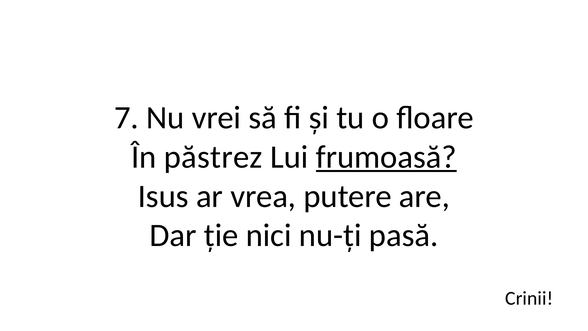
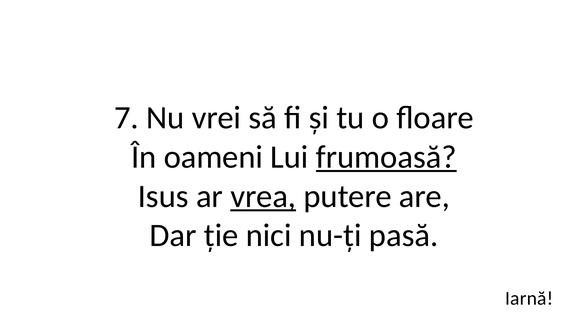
păstrez: păstrez -> oameni (213, 157)
vrea underline: none -> present (263, 196)
Crinii: Crinii -> Iarnă (529, 298)
